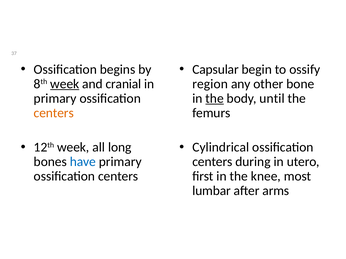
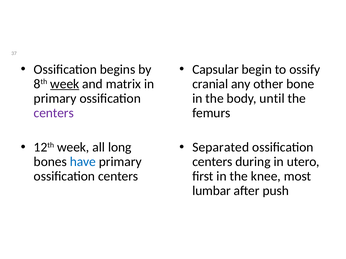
cranial: cranial -> matrix (123, 84)
region: region -> cranial (210, 84)
the underline: present -> none (215, 99)
centers colour: orange -> purple (54, 113)
Cylindrical: Cylindrical -> Separated (221, 148)
arms: arms -> push (276, 191)
